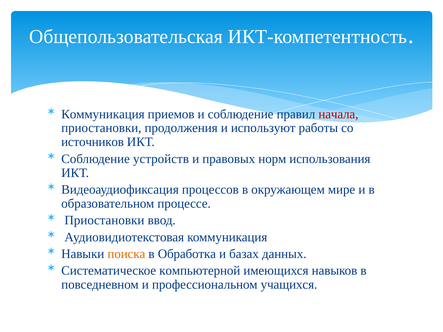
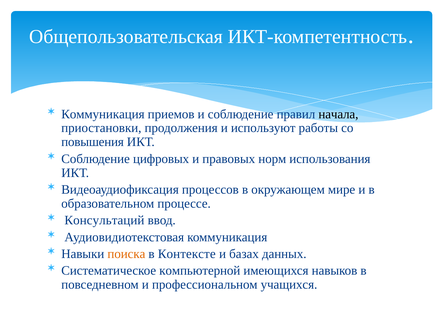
начала colour: red -> black (338, 114)
источников: источников -> повышения (93, 142)
устройств: устройств -> цифровых (161, 159)
Приостановки: Приостановки -> Консультаций (104, 220)
Обработка: Обработка -> Контексте (187, 254)
